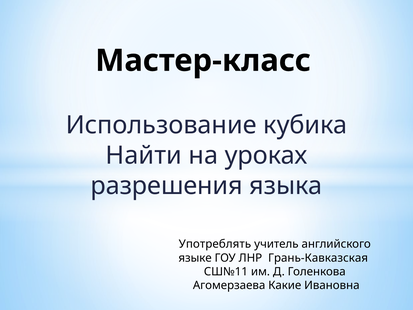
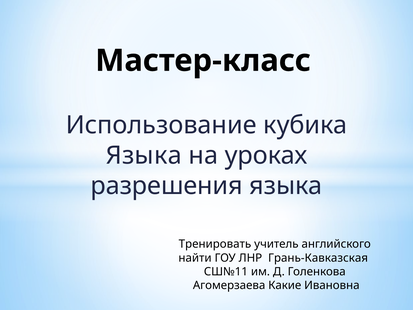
Найти: Найти -> Языка (144, 155)
Употреблять: Употреблять -> Тренировать (215, 244)
языке: языке -> найти (195, 258)
